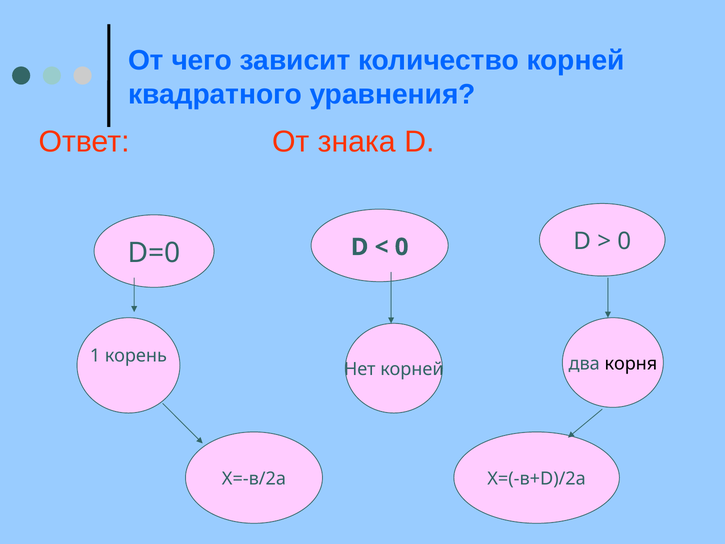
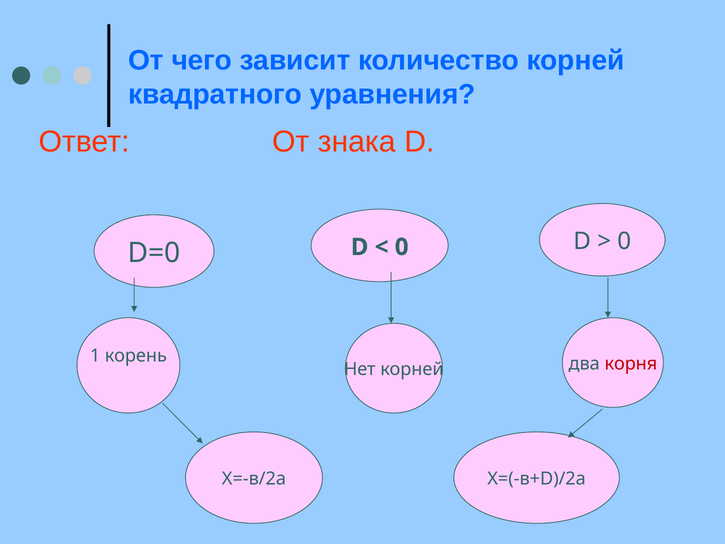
корня colour: black -> red (631, 364)
